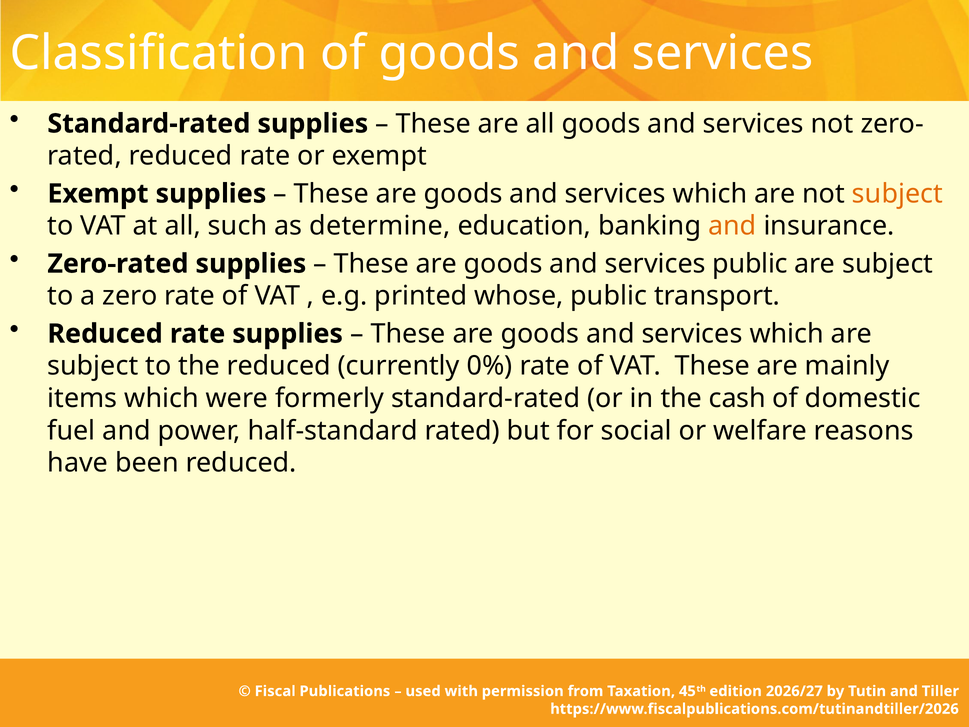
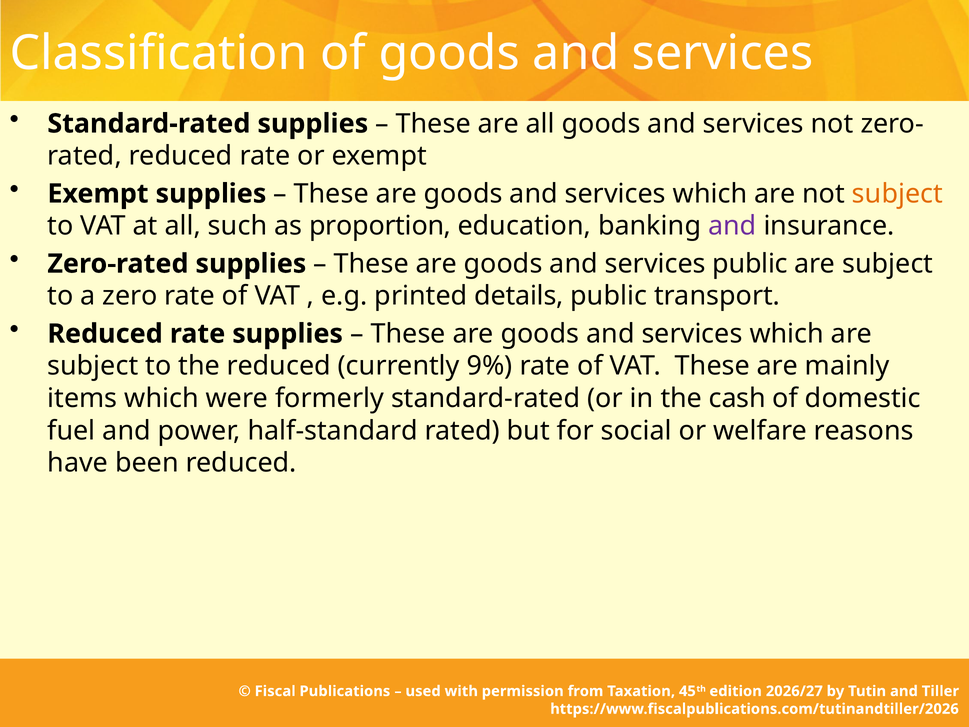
determine: determine -> proportion (380, 226)
and colour: orange -> purple (732, 226)
whose: whose -> details (519, 296)
0%: 0% -> 9% (490, 366)
